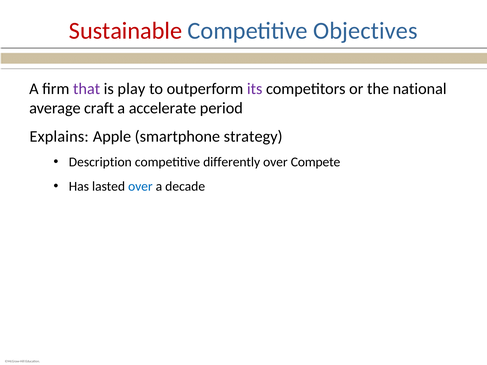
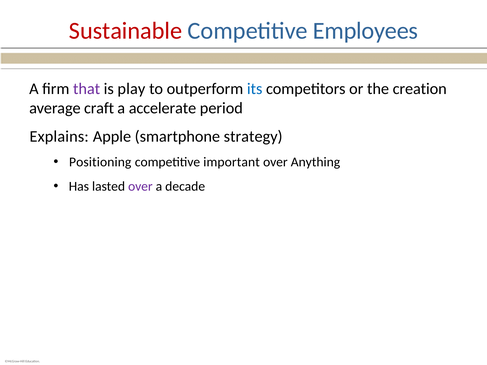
Objectives: Objectives -> Employees (366, 31)
its colour: purple -> blue (255, 89)
national: national -> creation (420, 89)
Description: Description -> Positioning (100, 162)
differently: differently -> important (232, 162)
Compete: Compete -> Anything (315, 162)
over colour: blue -> purple (140, 187)
